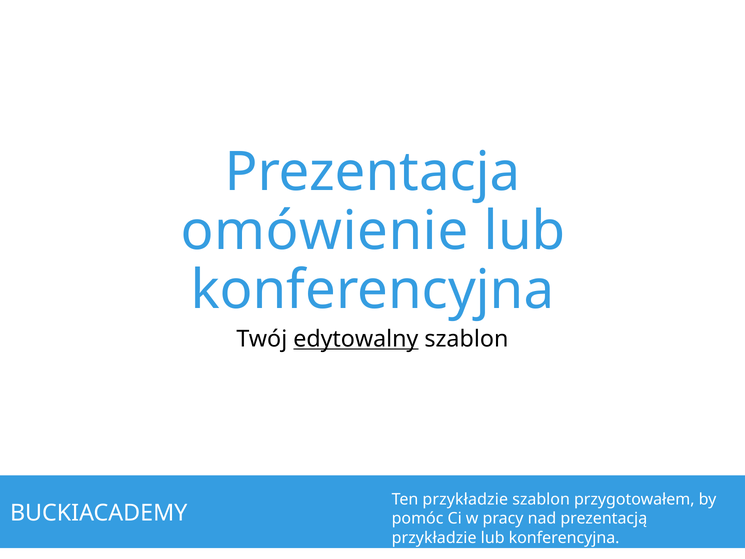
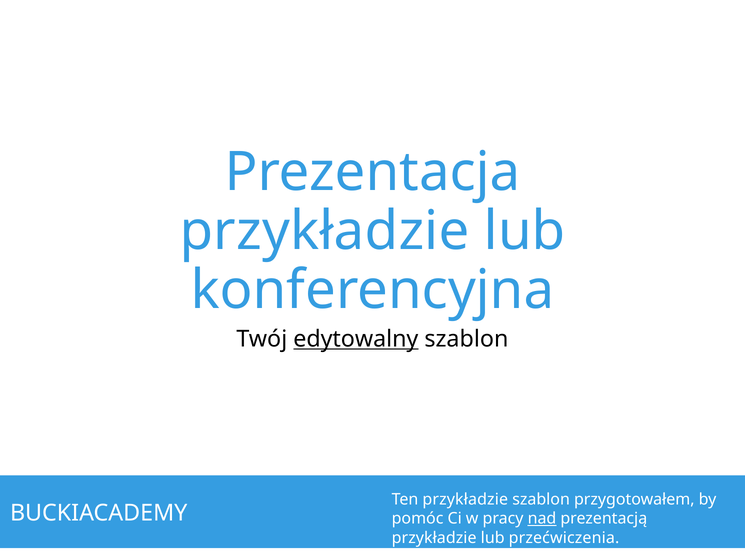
omówienie: omówienie -> przykładzie (325, 231)
nad underline: none -> present (542, 518)
konferencyjna: konferencyjna -> przećwiczenia (564, 537)
